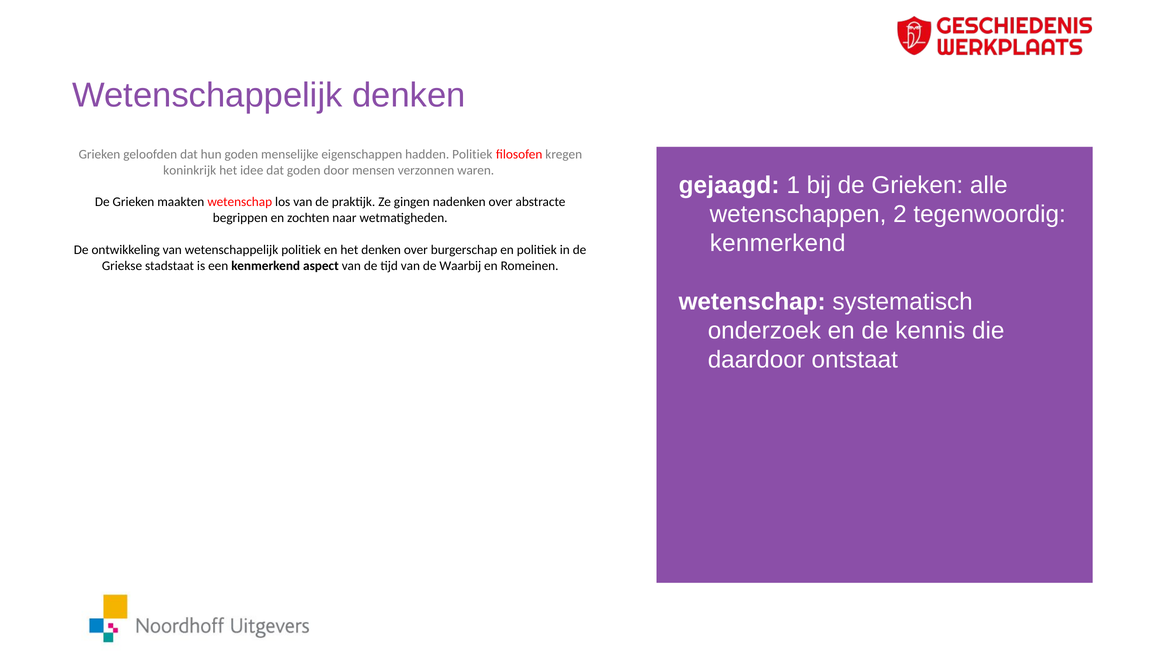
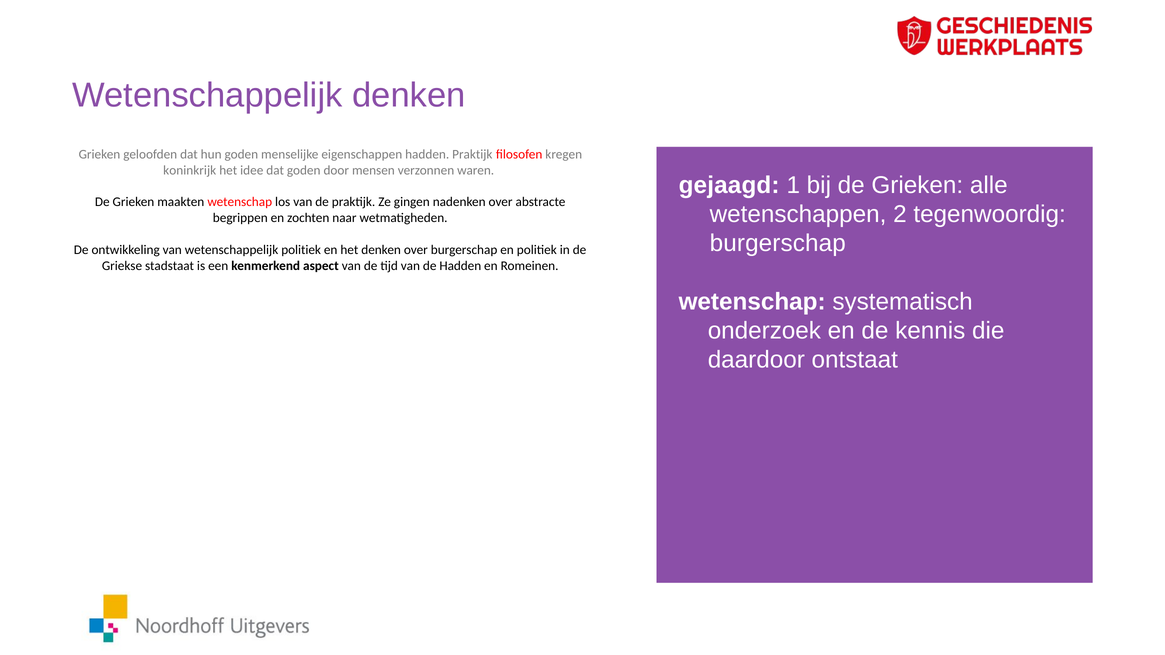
hadden Politiek: Politiek -> Praktijk (472, 155)
kenmerkend: kenmerkend -> burgerschap (778, 244)
de Waarbij: Waarbij -> Hadden (460, 266)
